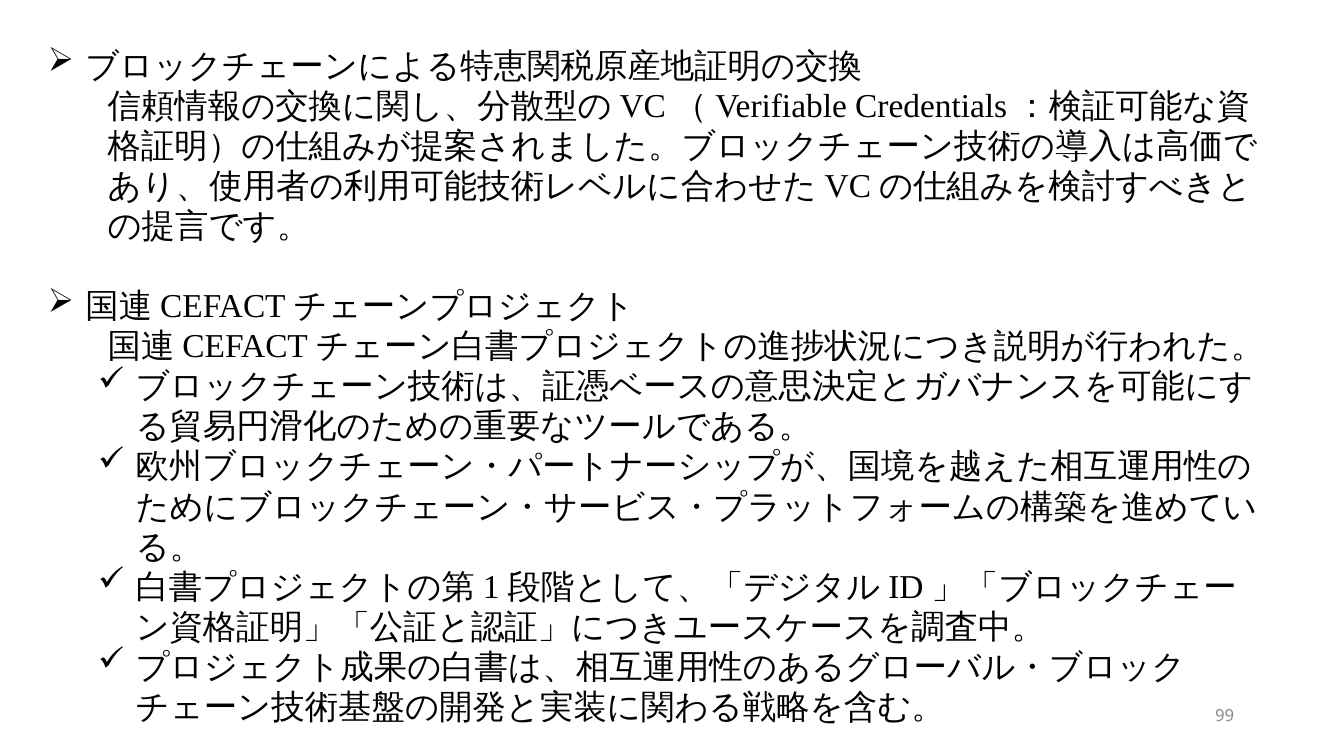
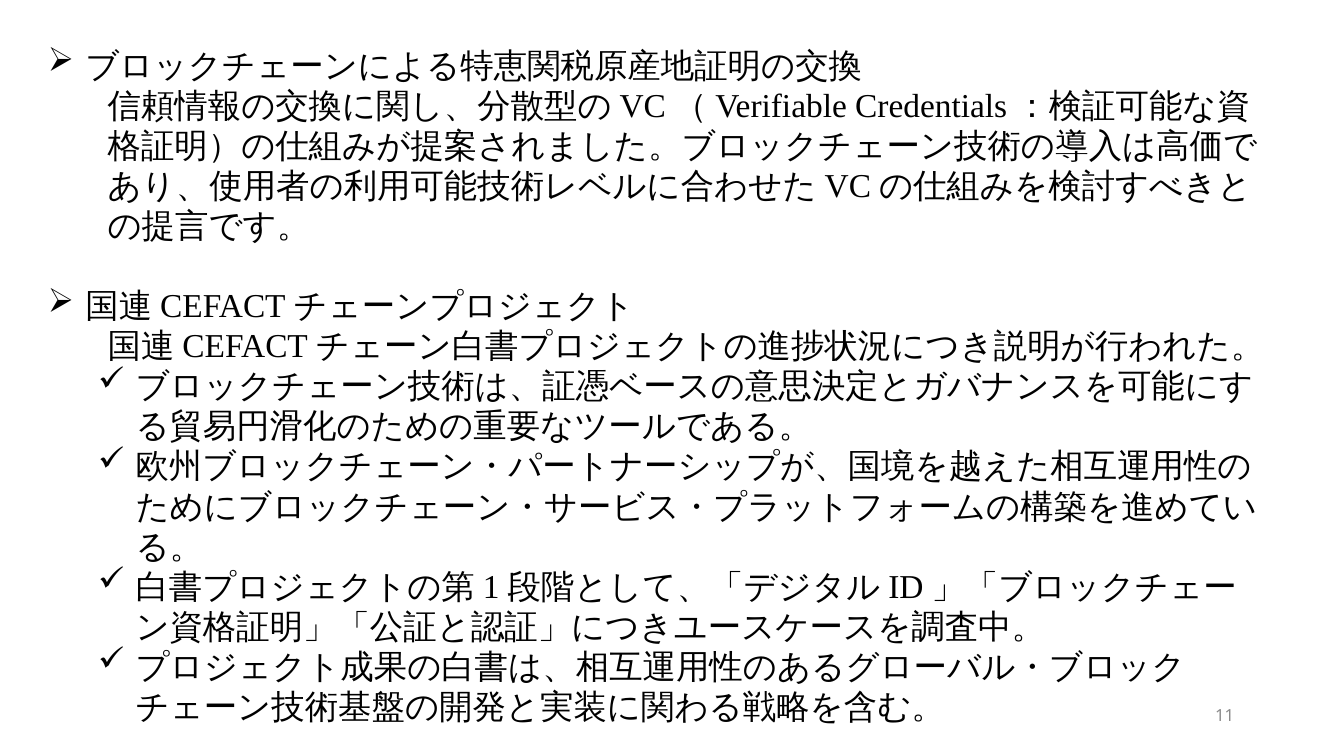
99: 99 -> 11 (1225, 716)
